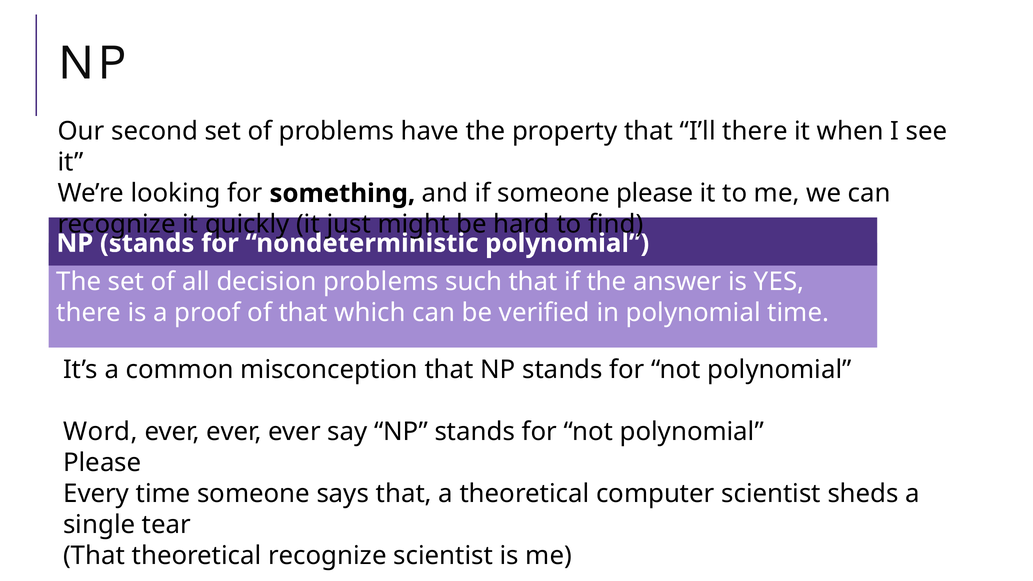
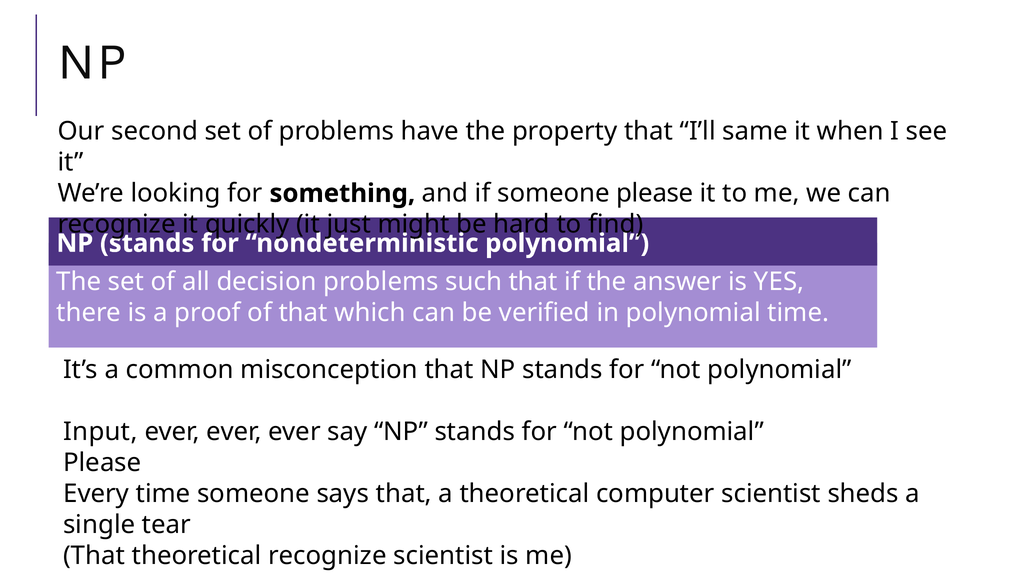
I’ll there: there -> same (755, 131)
Word: Word -> Input (100, 432)
